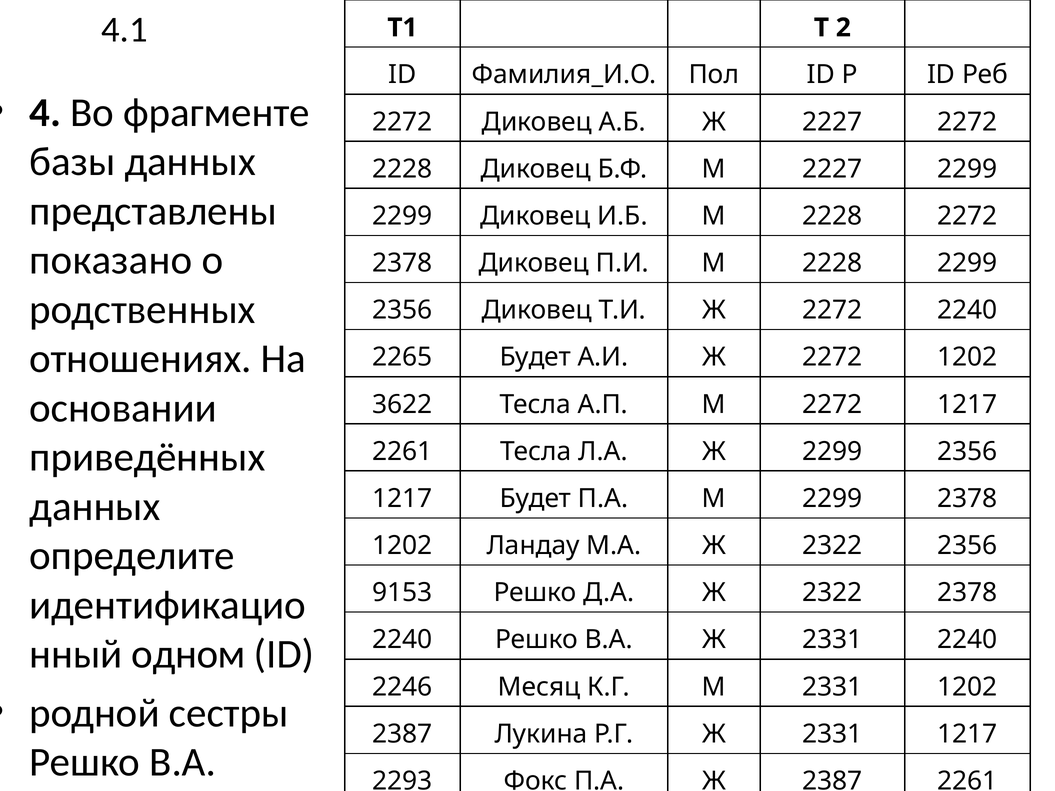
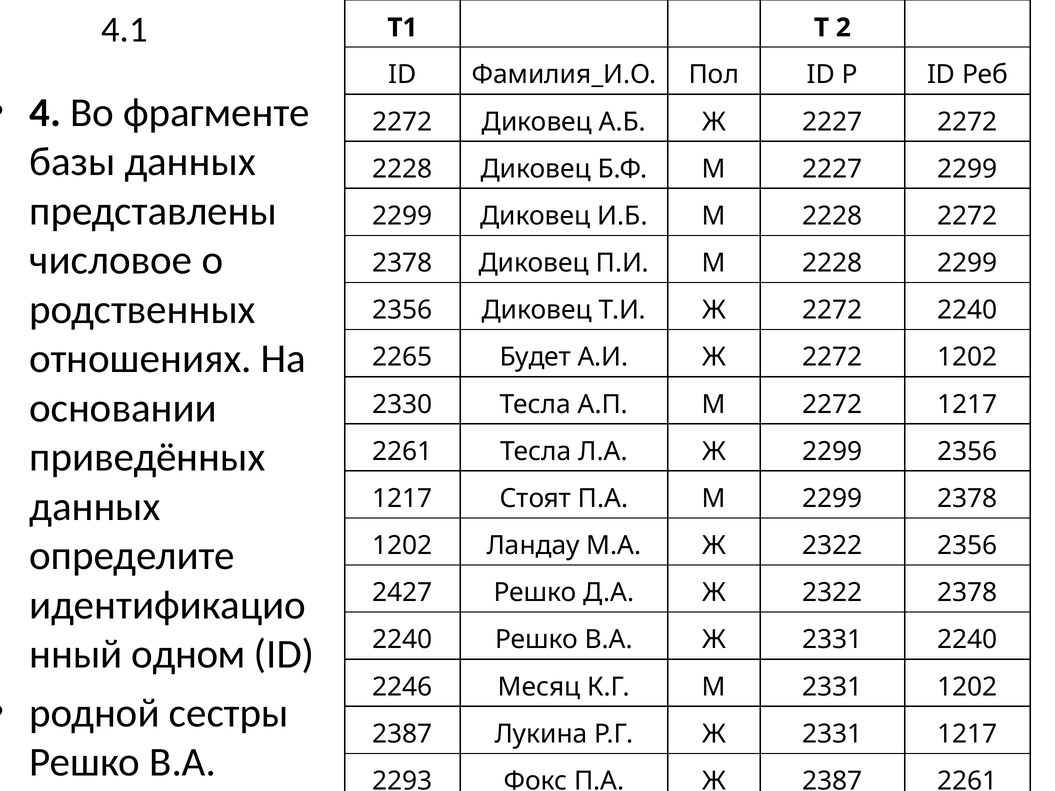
показано: показано -> числовое (111, 260)
3622: 3622 -> 2330 (402, 404)
1217 Будет: Будет -> Стоят (536, 499)
9153: 9153 -> 2427 (402, 593)
